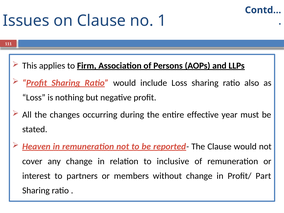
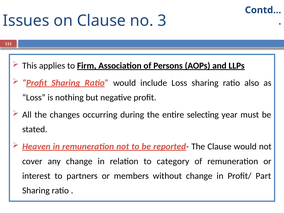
1: 1 -> 3 (162, 21)
effective: effective -> selecting (203, 115)
inclusive: inclusive -> category (173, 161)
